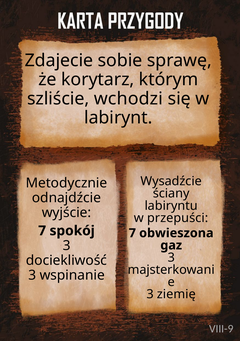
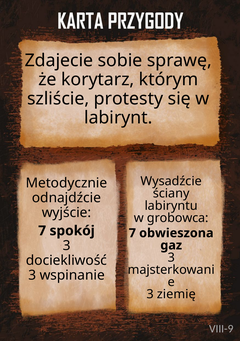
wchodzi: wchodzi -> protesty (128, 99)
przepuści: przepuści -> grobowca (178, 218)
